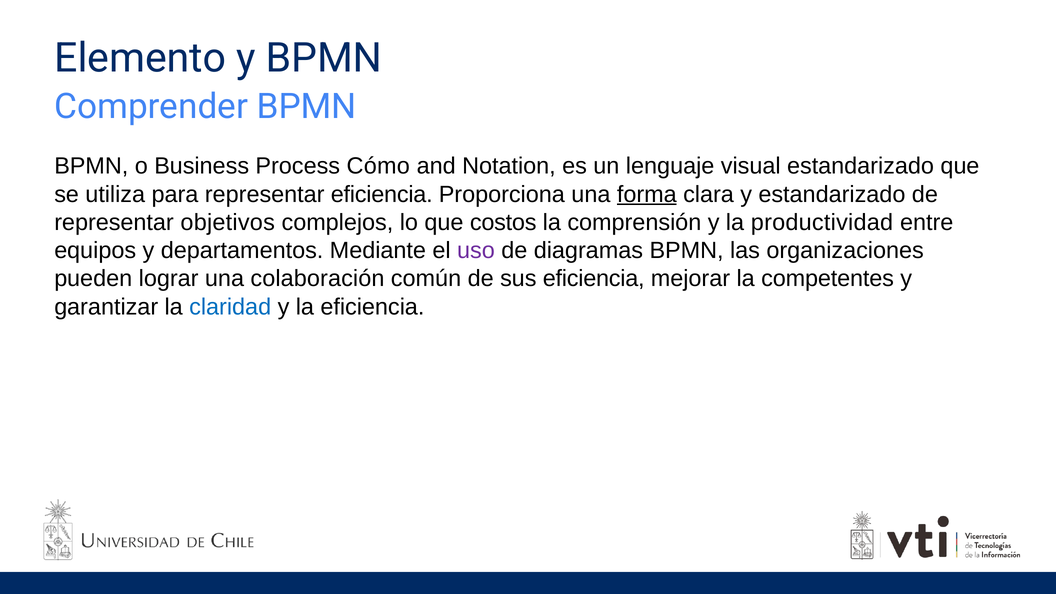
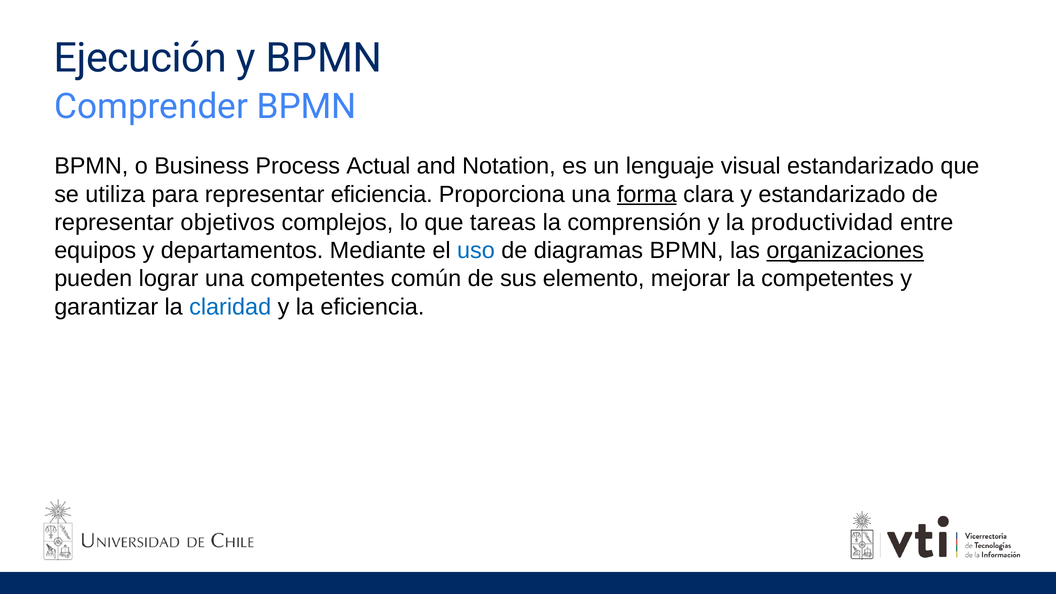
Elemento: Elemento -> Ejecución (140, 58)
Cómo: Cómo -> Actual (378, 166)
costos: costos -> tareas (503, 222)
uso colour: purple -> blue (476, 251)
organizaciones underline: none -> present (845, 251)
una colaboración: colaboración -> competentes (318, 279)
sus eficiencia: eficiencia -> elemento (594, 279)
